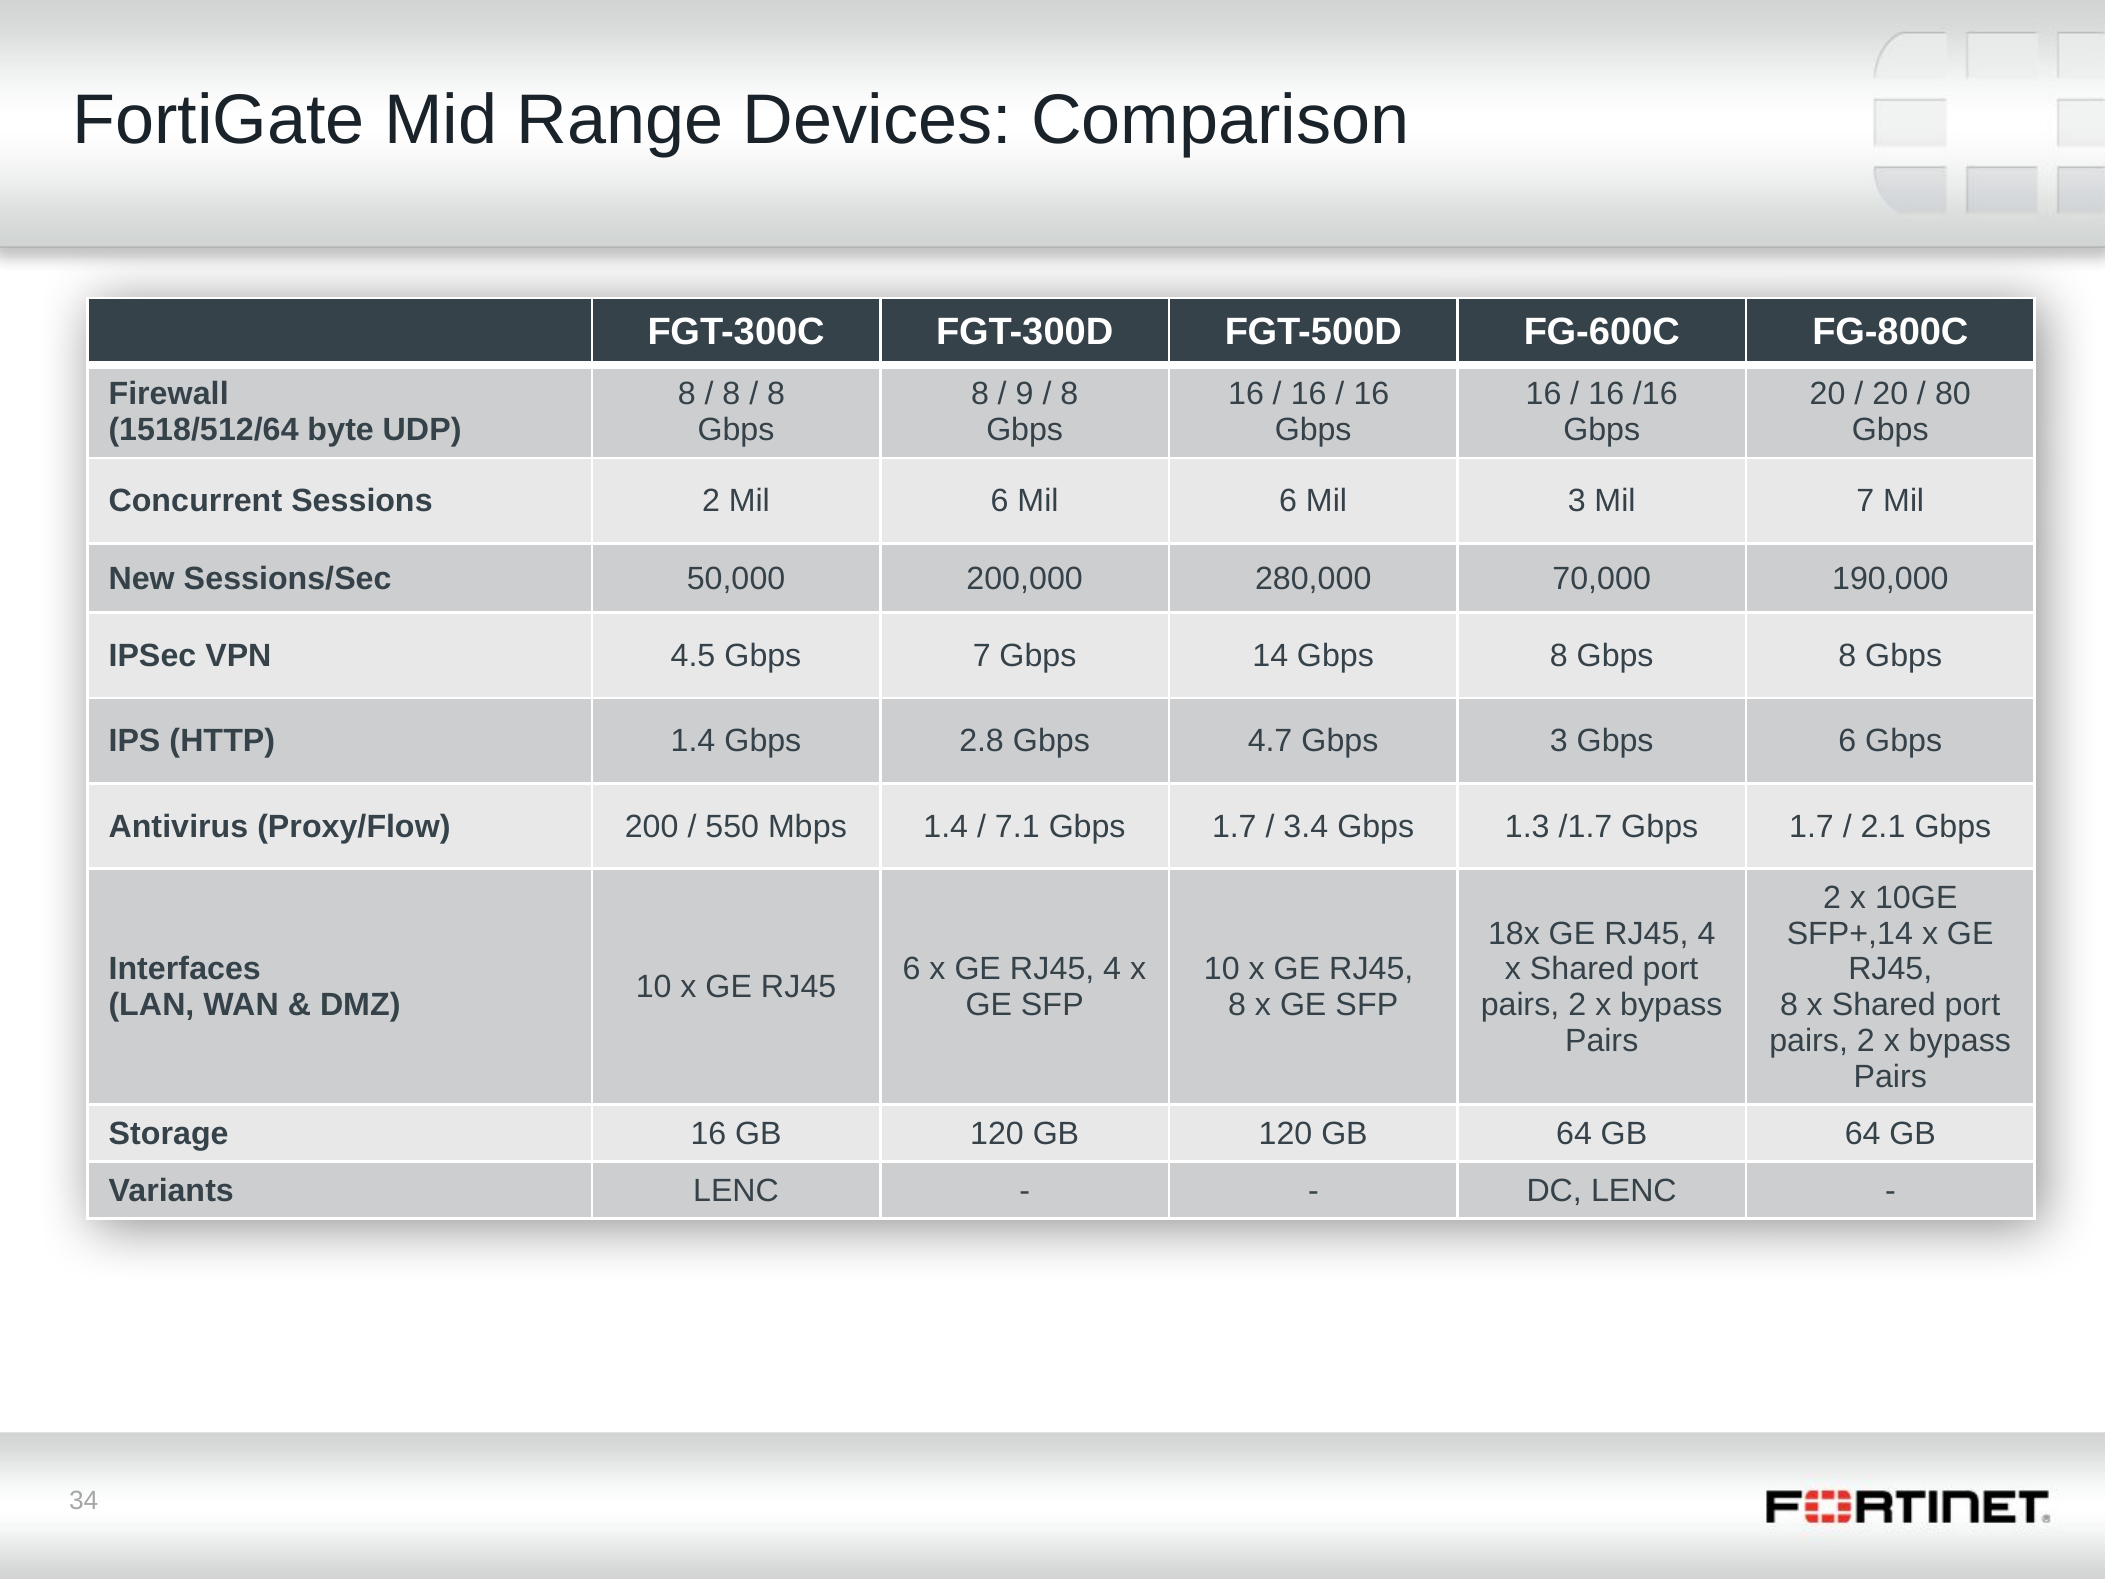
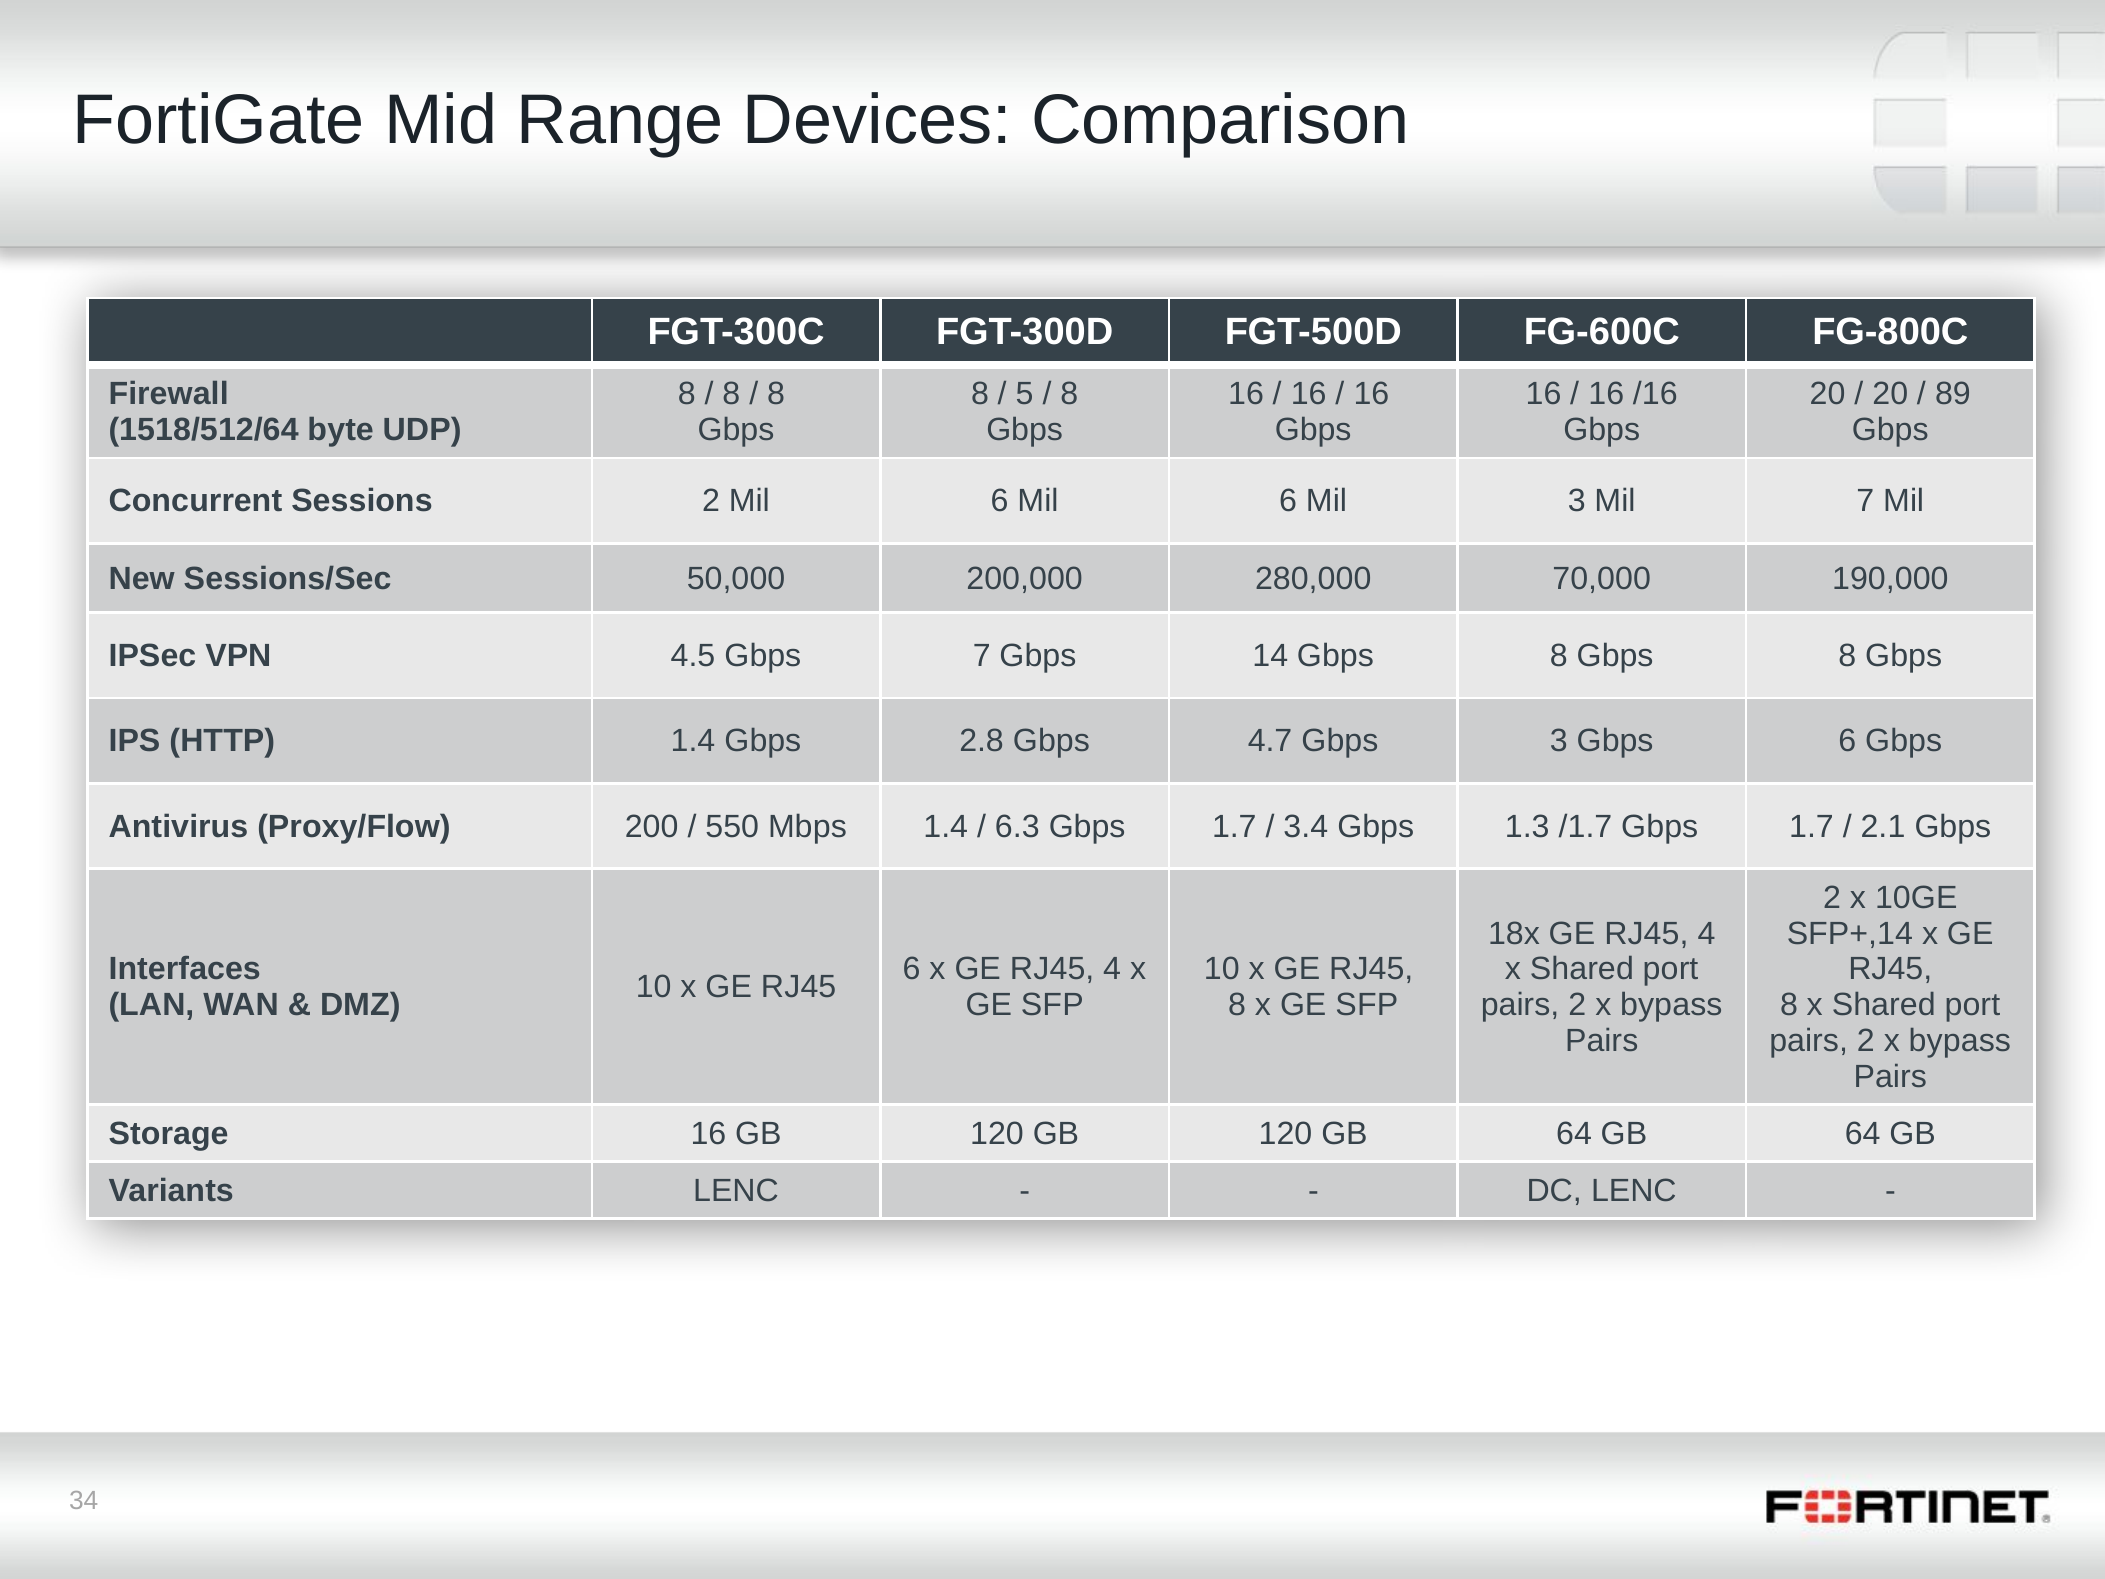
9: 9 -> 5 (1024, 394)
80: 80 -> 89 (1953, 394)
7.1: 7.1 -> 6.3 (1017, 826)
